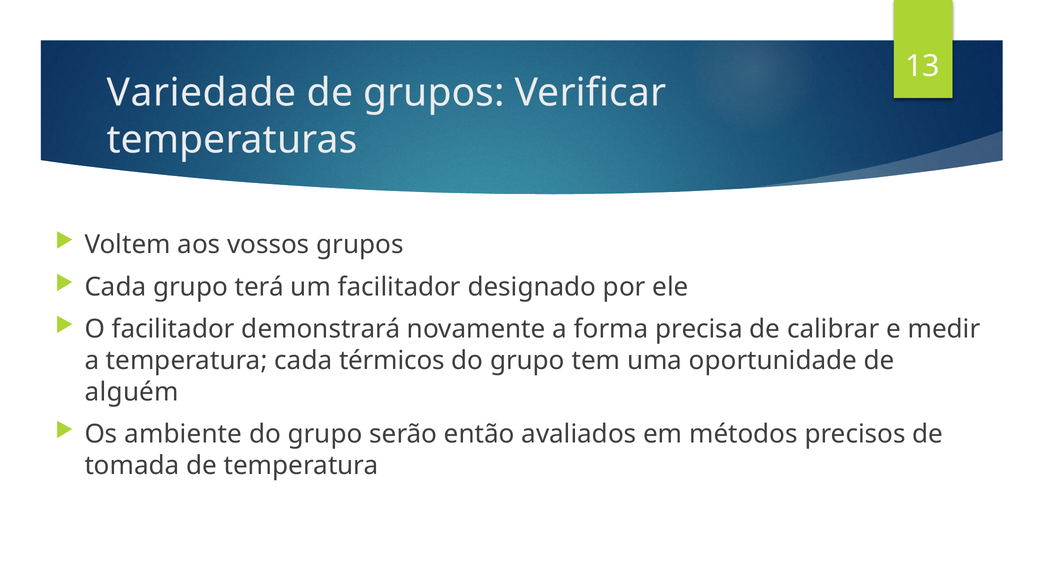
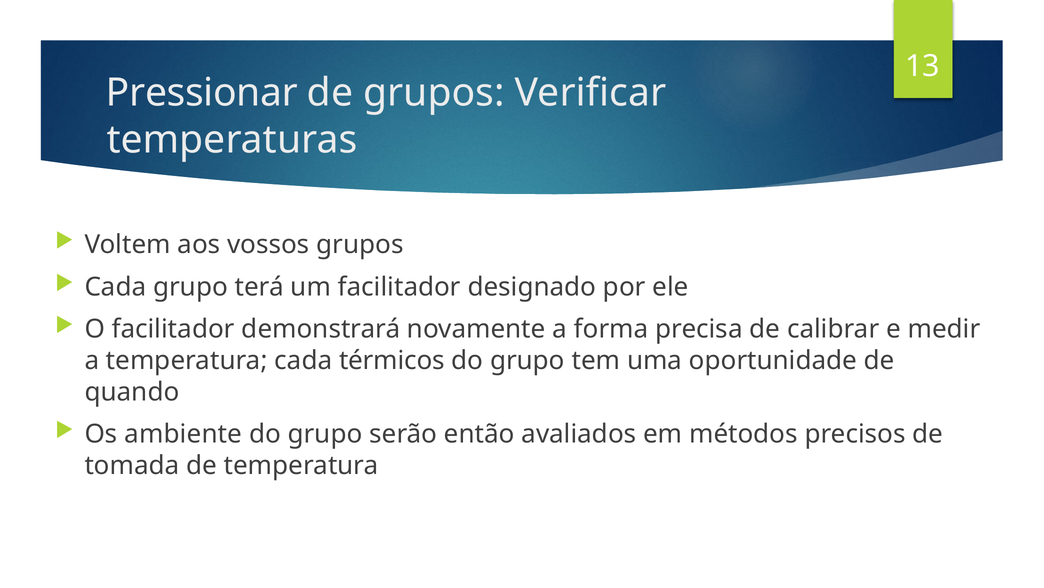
Variedade: Variedade -> Pressionar (202, 93)
alguém: alguém -> quando (132, 391)
